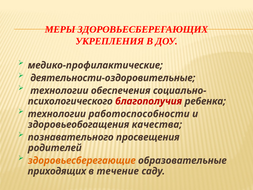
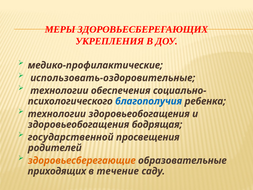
деятельности-оздоровительные: деятельности-оздоровительные -> использовать-оздоровительные (113, 78)
благополучия colour: red -> blue (149, 101)
технологии работоспособности: работоспособности -> здоровьеобогащения (139, 114)
качества: качества -> бодрящая (157, 124)
познавательного: познавательного -> государственной (71, 137)
